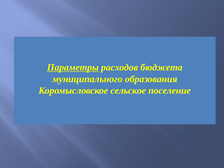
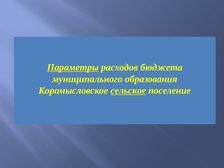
сельское underline: none -> present (128, 91)
